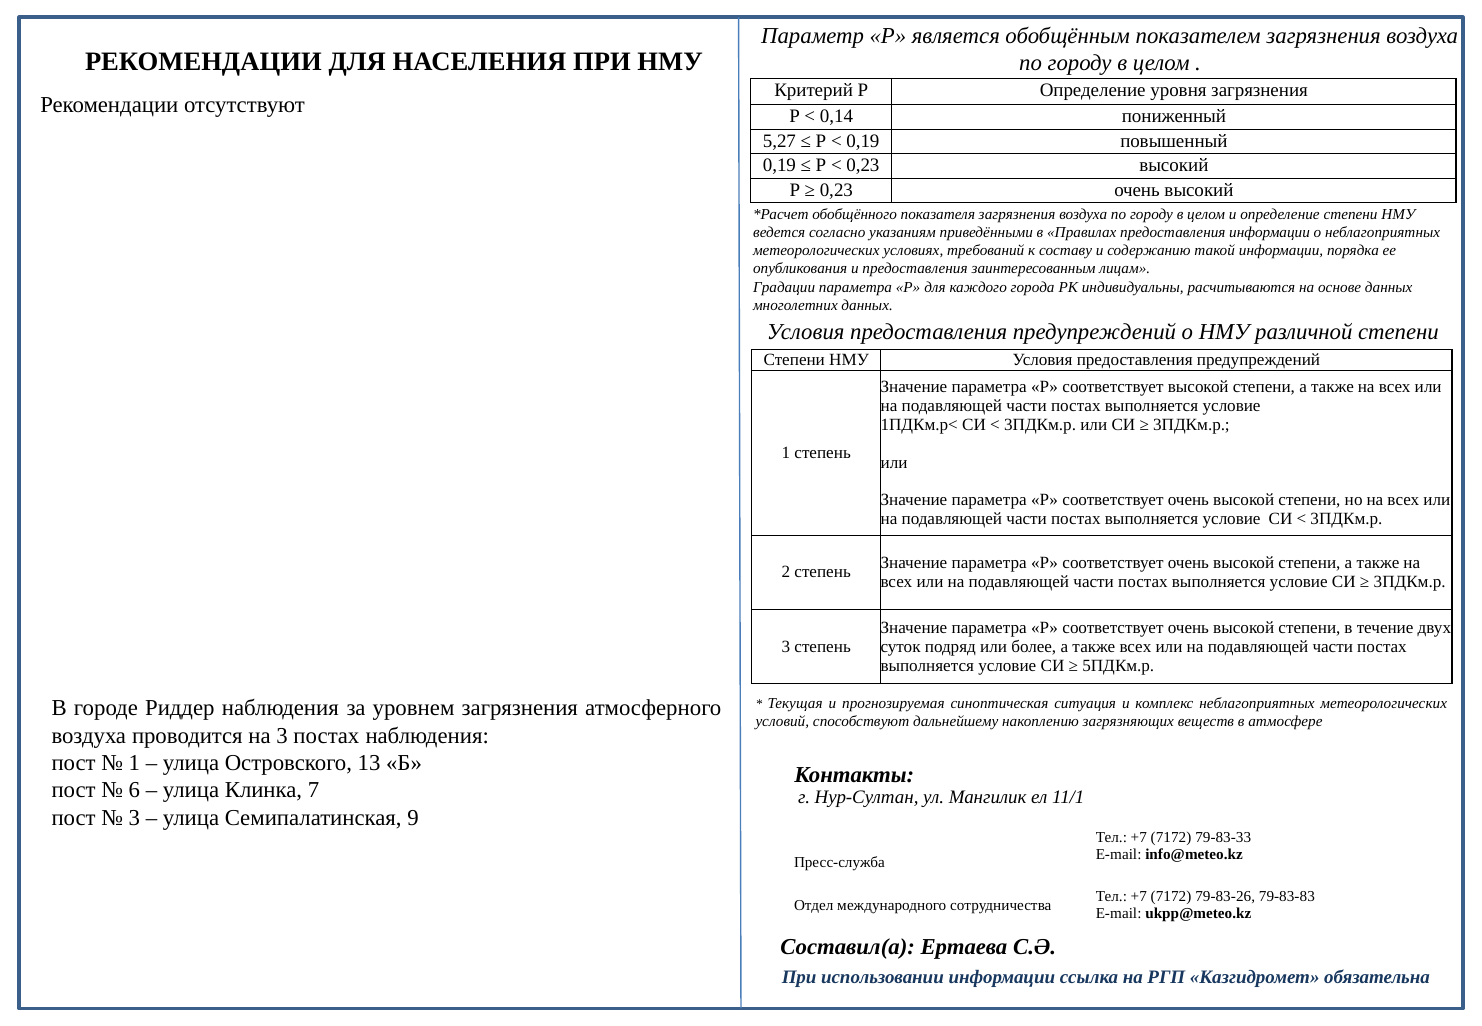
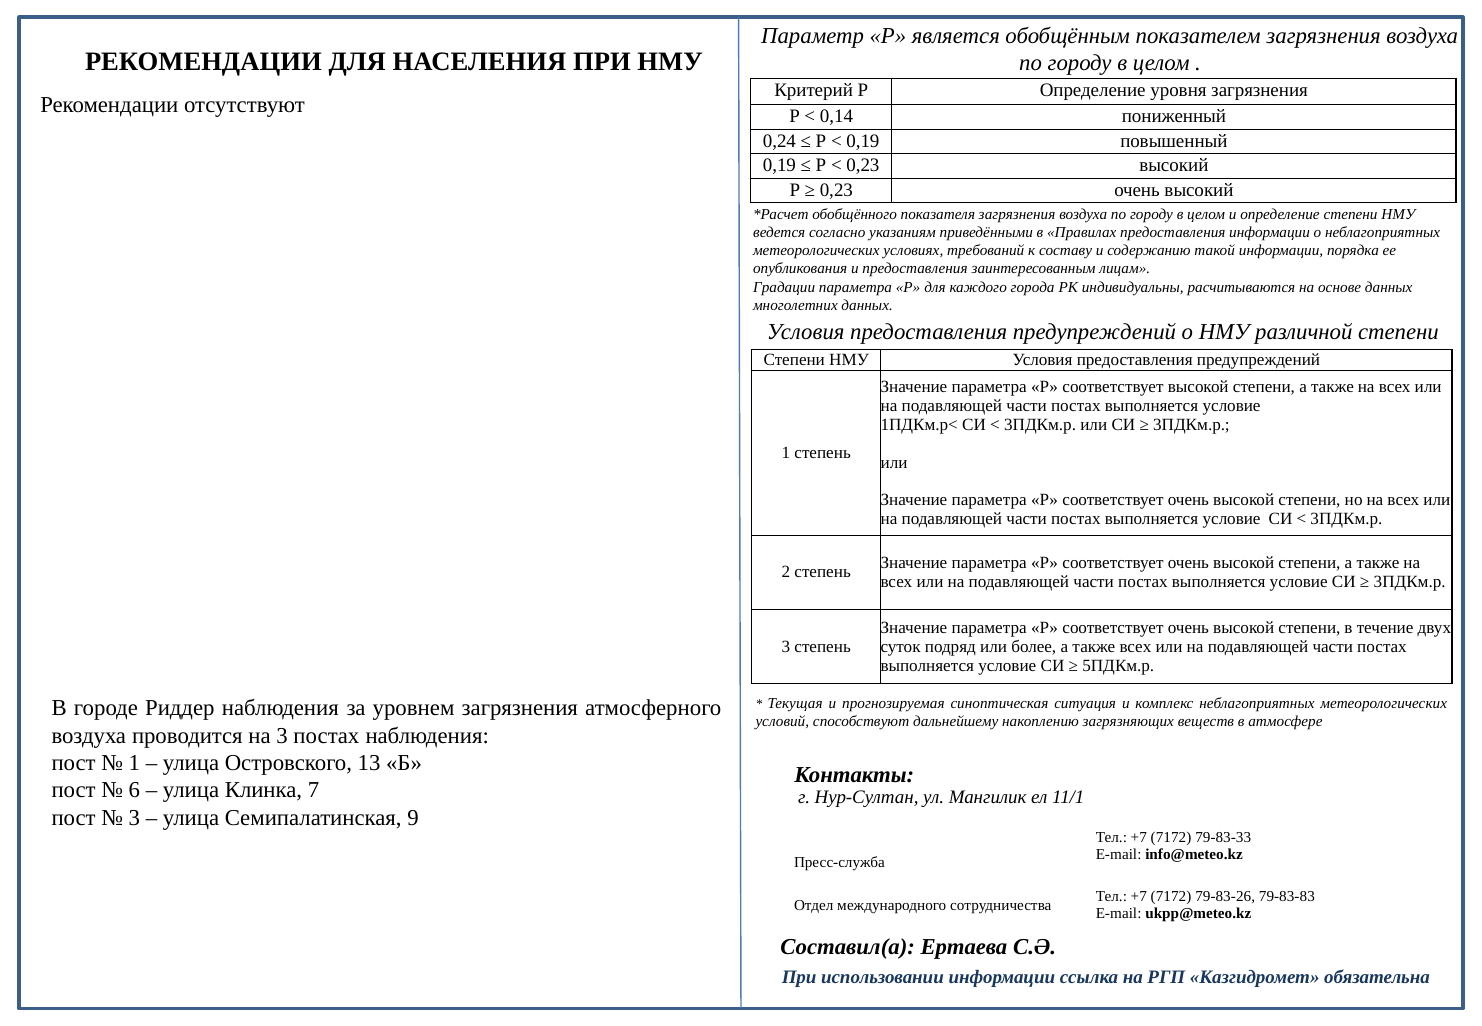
5,27: 5,27 -> 0,24 (779, 141)
